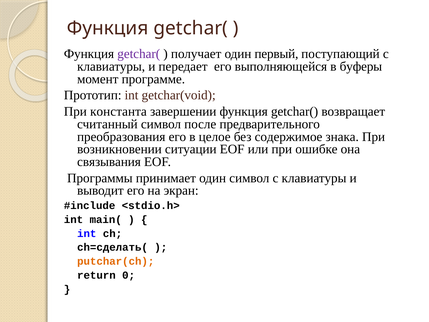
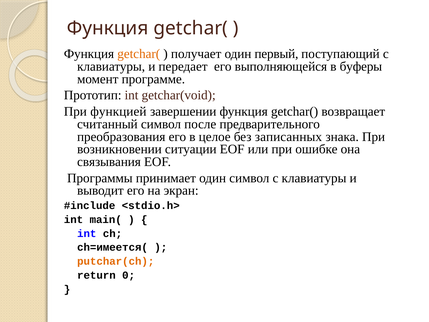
getchar( colour: purple -> orange (139, 54)
константа: константа -> функцией (118, 111)
содержимое: содержимое -> записанных (288, 137)
ch=сделать(: ch=сделать( -> ch=имеется( (113, 247)
